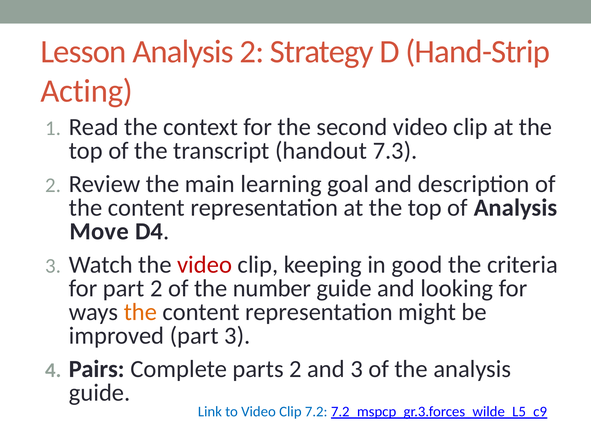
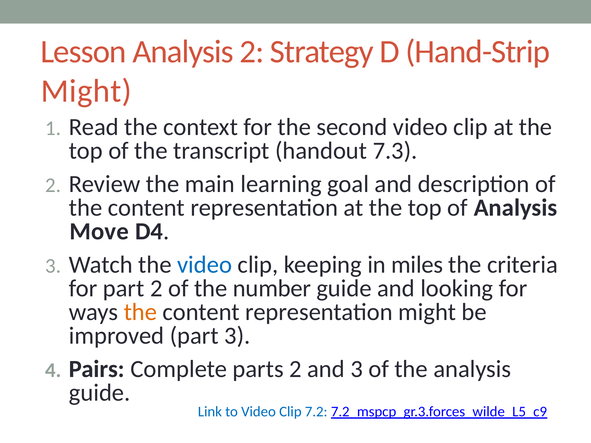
Acting: Acting -> Might (86, 91)
video colour: red -> blue (205, 265)
good: good -> miles (417, 265)
